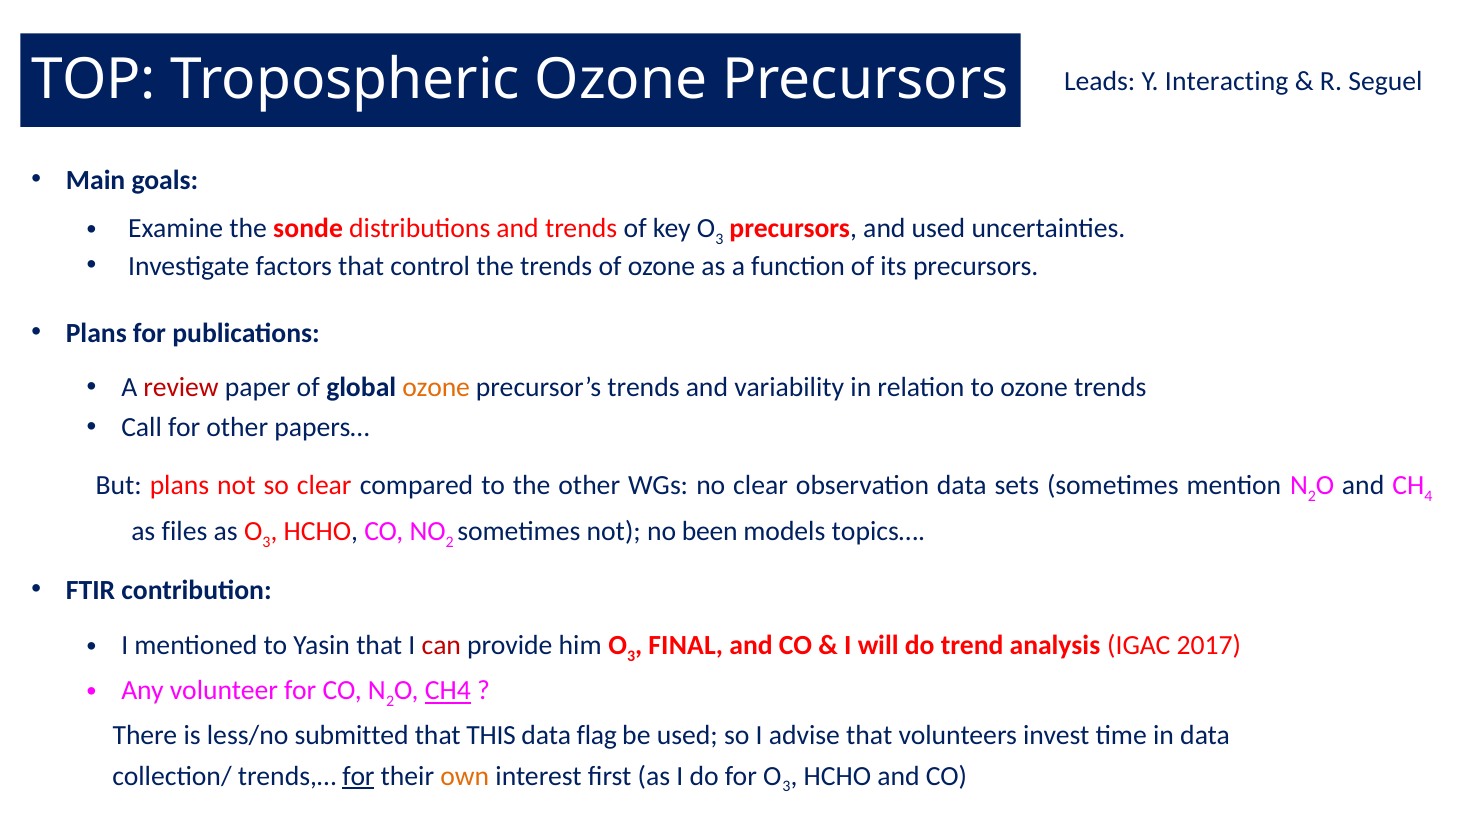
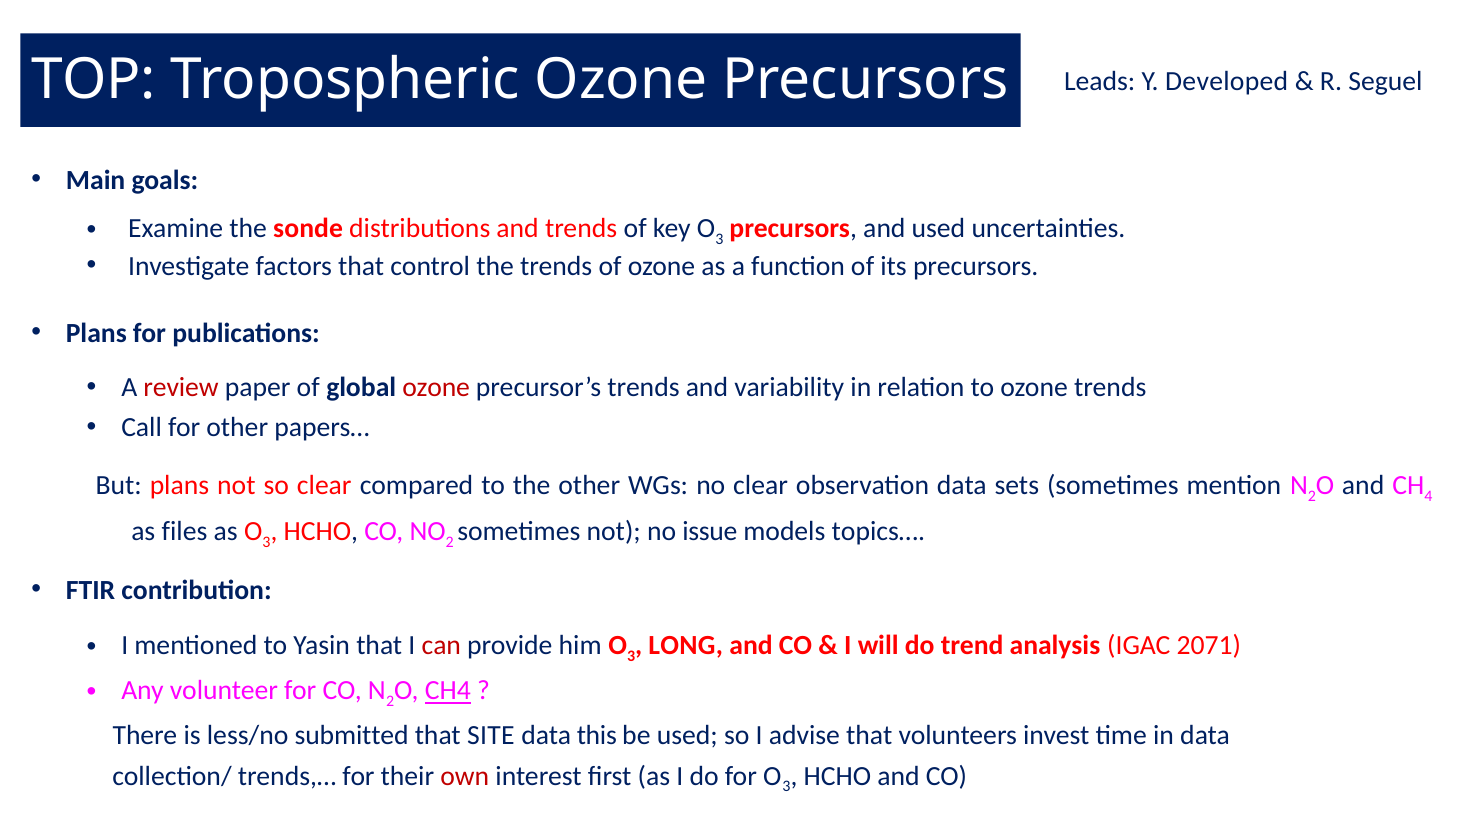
Interacting: Interacting -> Developed (1227, 82)
ozone colour: orange -> red (436, 388)
been: been -> issue (710, 531)
FINAL: FINAL -> LONG (686, 646)
2017: 2017 -> 2071 (1209, 646)
THIS: THIS -> SITE (491, 735)
flag: flag -> this (597, 735)
for underline: present -> none (358, 776)
own colour: orange -> red (465, 776)
